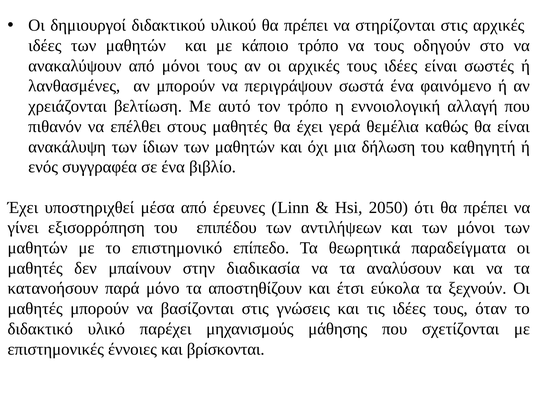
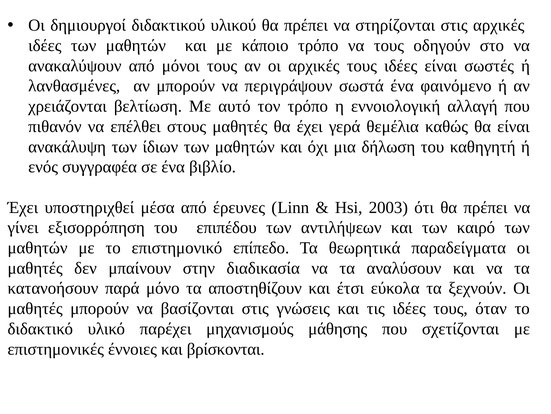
2050: 2050 -> 2003 (388, 207)
των μόνοι: μόνοι -> καιρό (476, 227)
